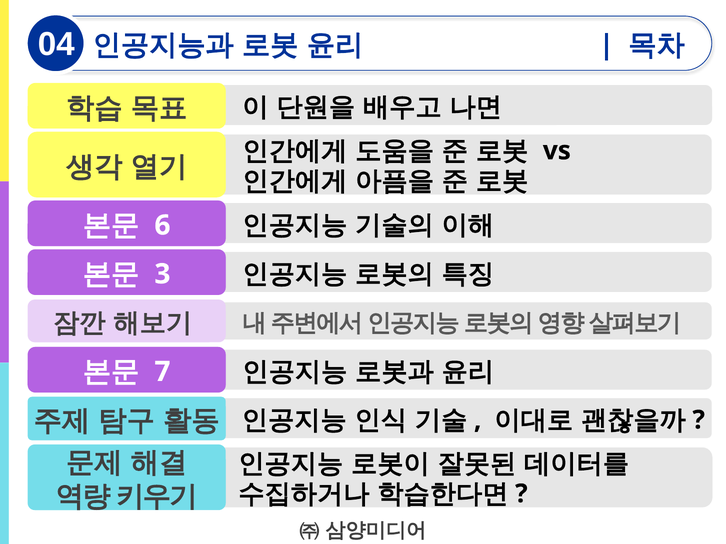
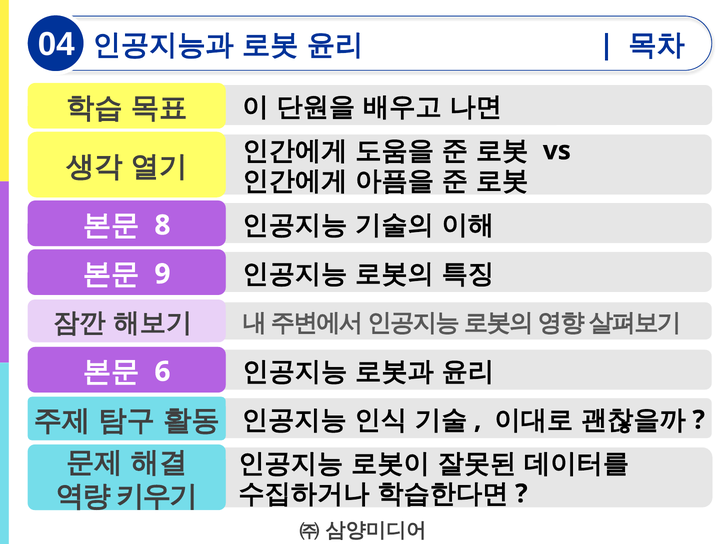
6: 6 -> 8 (162, 225)
3: 3 -> 9 (162, 274)
7: 7 -> 6 (162, 372)
